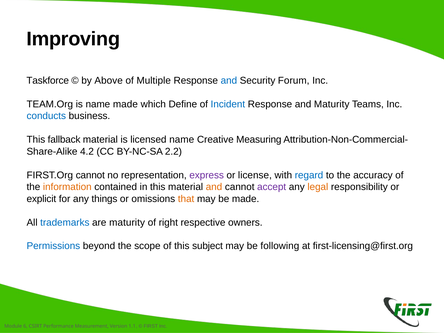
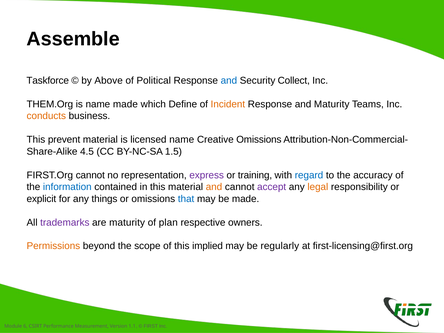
Improving: Improving -> Assemble (73, 39)
Multiple: Multiple -> Political (154, 81)
Forum: Forum -> Collect (294, 81)
TEAM.Org: TEAM.Org -> THEM.Org (50, 104)
Incident colour: blue -> orange (228, 104)
conducts colour: blue -> orange (46, 116)
fallback: fallback -> prevent (64, 140)
Creative Measuring: Measuring -> Omissions (259, 140)
4.2: 4.2 -> 4.5 (87, 152)
2.2: 2.2 -> 1.5 (173, 152)
license: license -> training (255, 175)
information colour: orange -> blue (67, 187)
that colour: orange -> blue (186, 199)
trademarks colour: blue -> purple (65, 222)
right: right -> plan (168, 222)
Permissions colour: blue -> orange (53, 246)
subject: subject -> implied (208, 246)
following: following -> regularly (280, 246)
